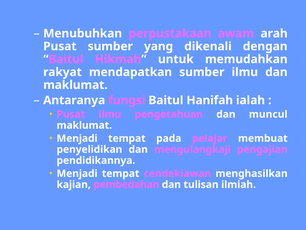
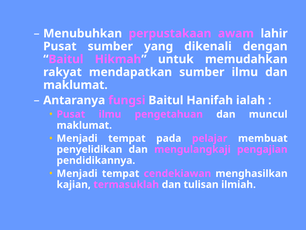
arah: arah -> lahir (274, 33)
pembedahan: pembedahan -> termasuklah (126, 184)
